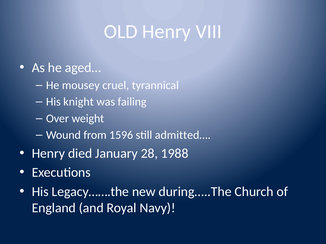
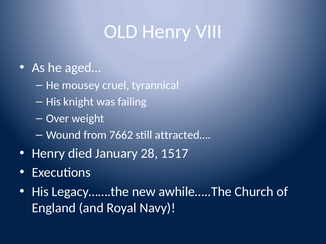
1596: 1596 -> 7662 (121, 135)
admitted…: admitted… -> attracted… (183, 135)
1988: 1988 -> 1517 (175, 154)
during…..The: during…..The -> awhile…..The (195, 192)
